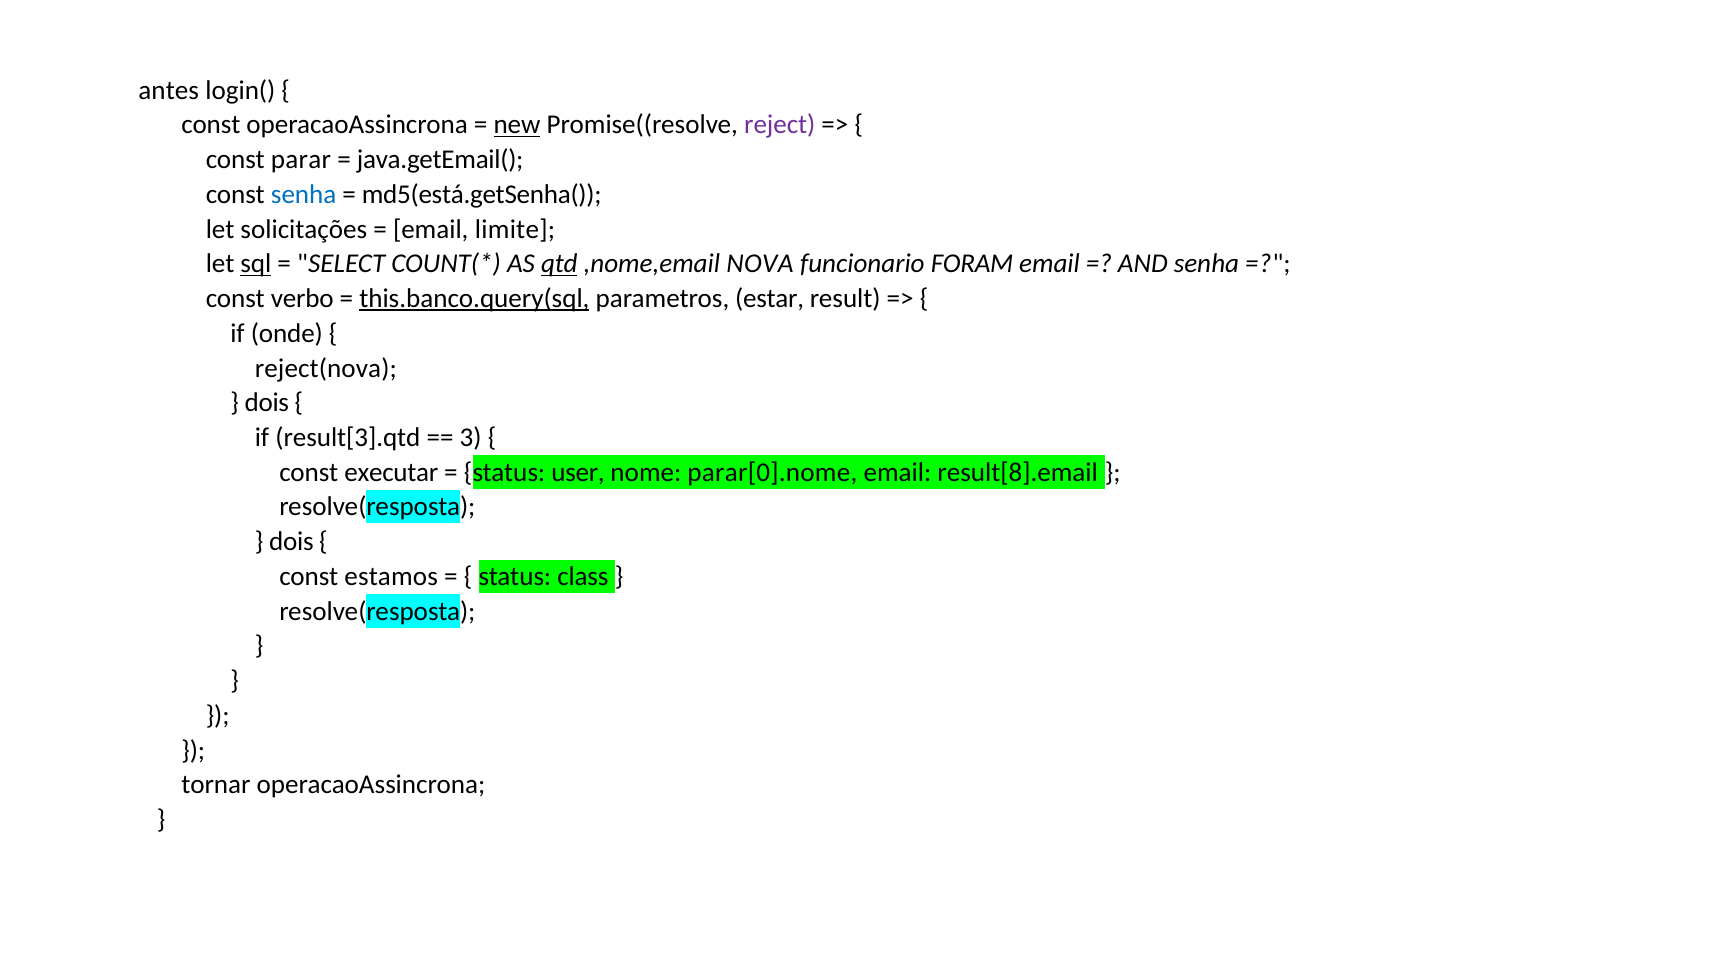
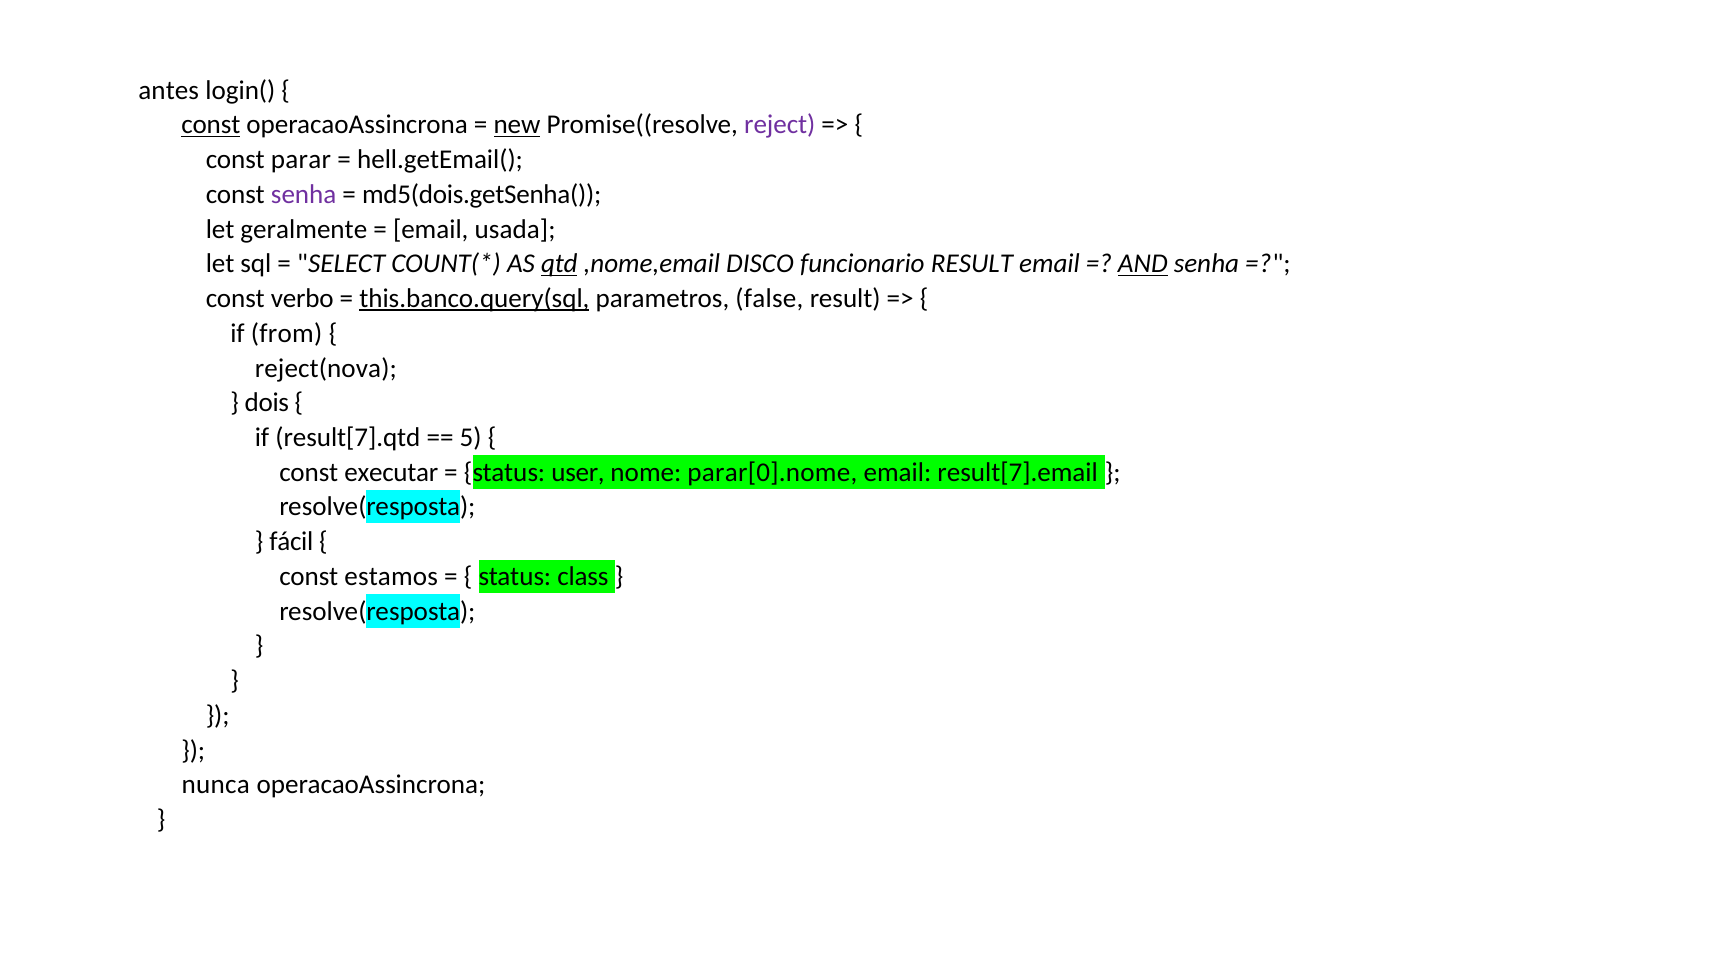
const underline: none -> present (211, 125)
java.getEmail(: java.getEmail( -> hell.getEmail( (440, 160)
senha colour: blue -> purple (304, 194)
md5(está.getSenha(: md5(está.getSenha( -> md5(dois.getSenha( (482, 194)
solicitações: solicitações -> geralmente (304, 229)
limite: limite -> usada (515, 229)
sql underline: present -> none (256, 264)
NOVA: NOVA -> DISCO (760, 264)
funcionario FORAM: FORAM -> RESULT (972, 264)
AND underline: none -> present (1143, 264)
estar: estar -> false (769, 299)
onde: onde -> from (287, 333)
result[3].qtd: result[3].qtd -> result[7].qtd (348, 438)
3: 3 -> 5 (471, 438)
result[8].email: result[8].email -> result[7].email (1018, 472)
dois: dois -> fácil (291, 542)
tornar: tornar -> nunca (216, 785)
